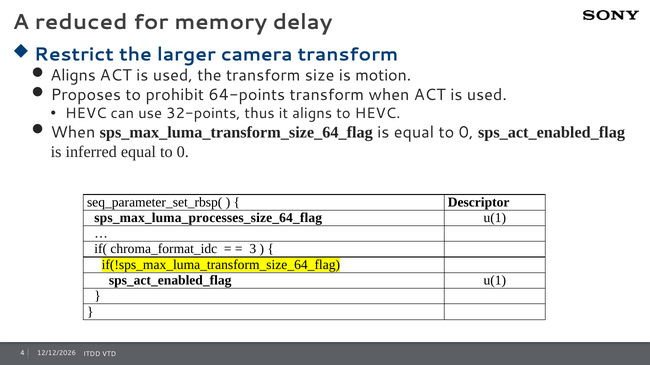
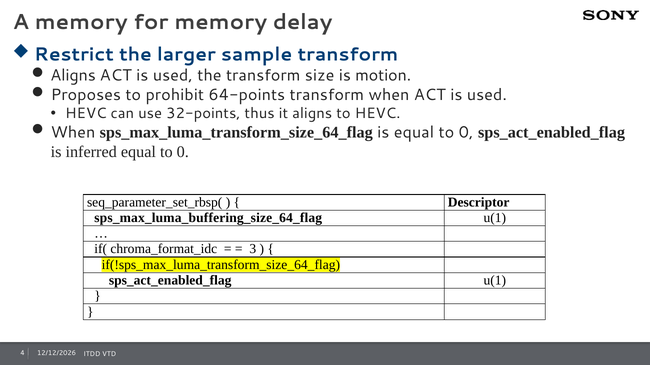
A reduced: reduced -> memory (81, 22)
camera: camera -> sample (257, 55)
sps_max_luma_processes_size_64_flag: sps_max_luma_processes_size_64_flag -> sps_max_luma_buffering_size_64_flag (208, 218)
